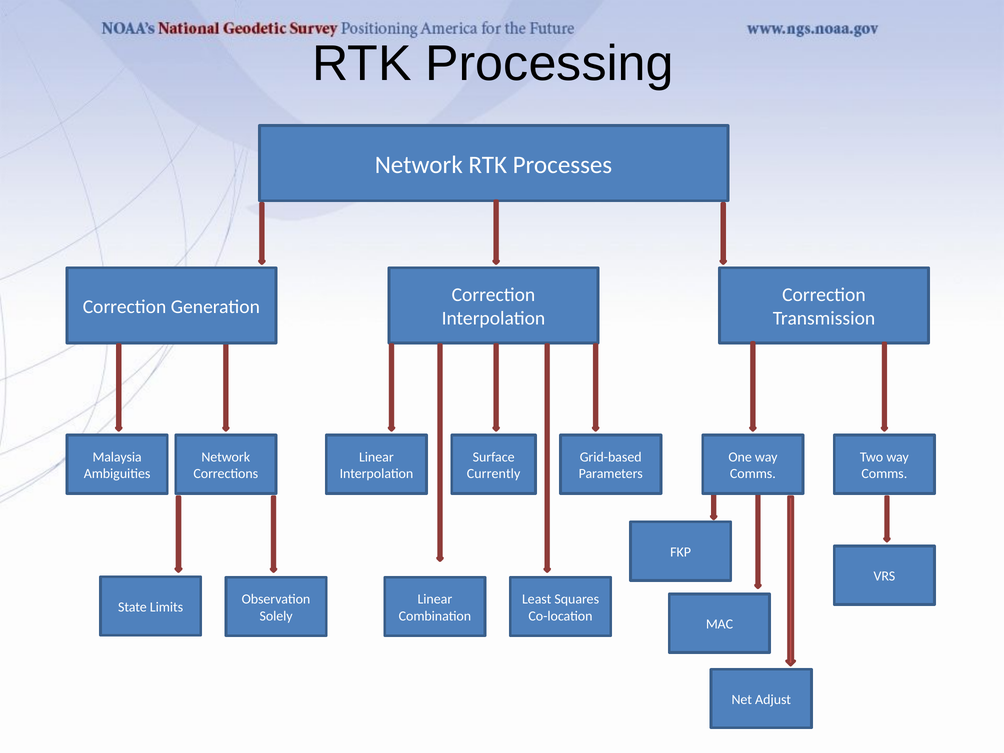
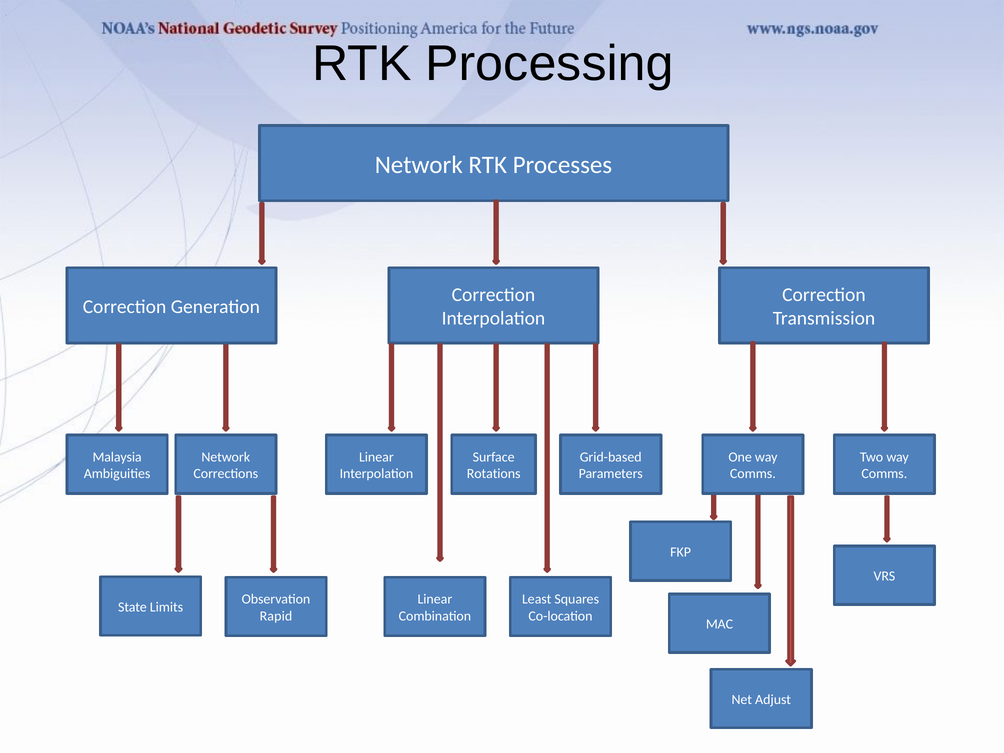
Currently: Currently -> Rotations (494, 474)
Solely: Solely -> Rapid (276, 616)
